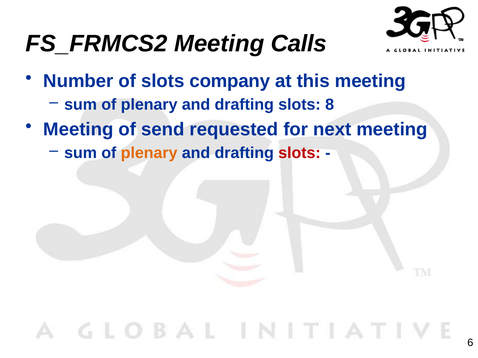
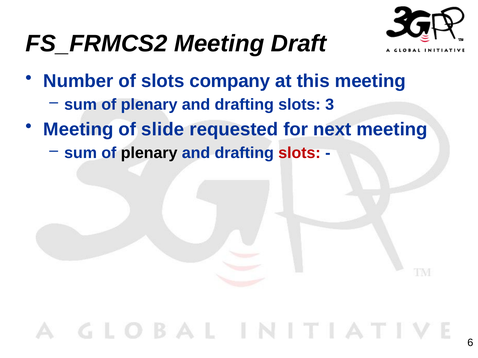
Calls: Calls -> Draft (299, 44)
8: 8 -> 3 (330, 105)
send: send -> slide (163, 129)
plenary colour: orange -> black (149, 153)
